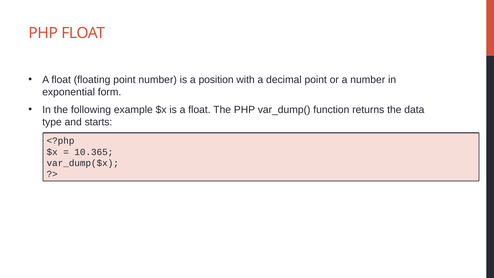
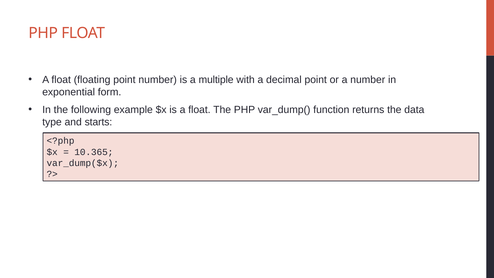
position: position -> multiple (216, 80)
